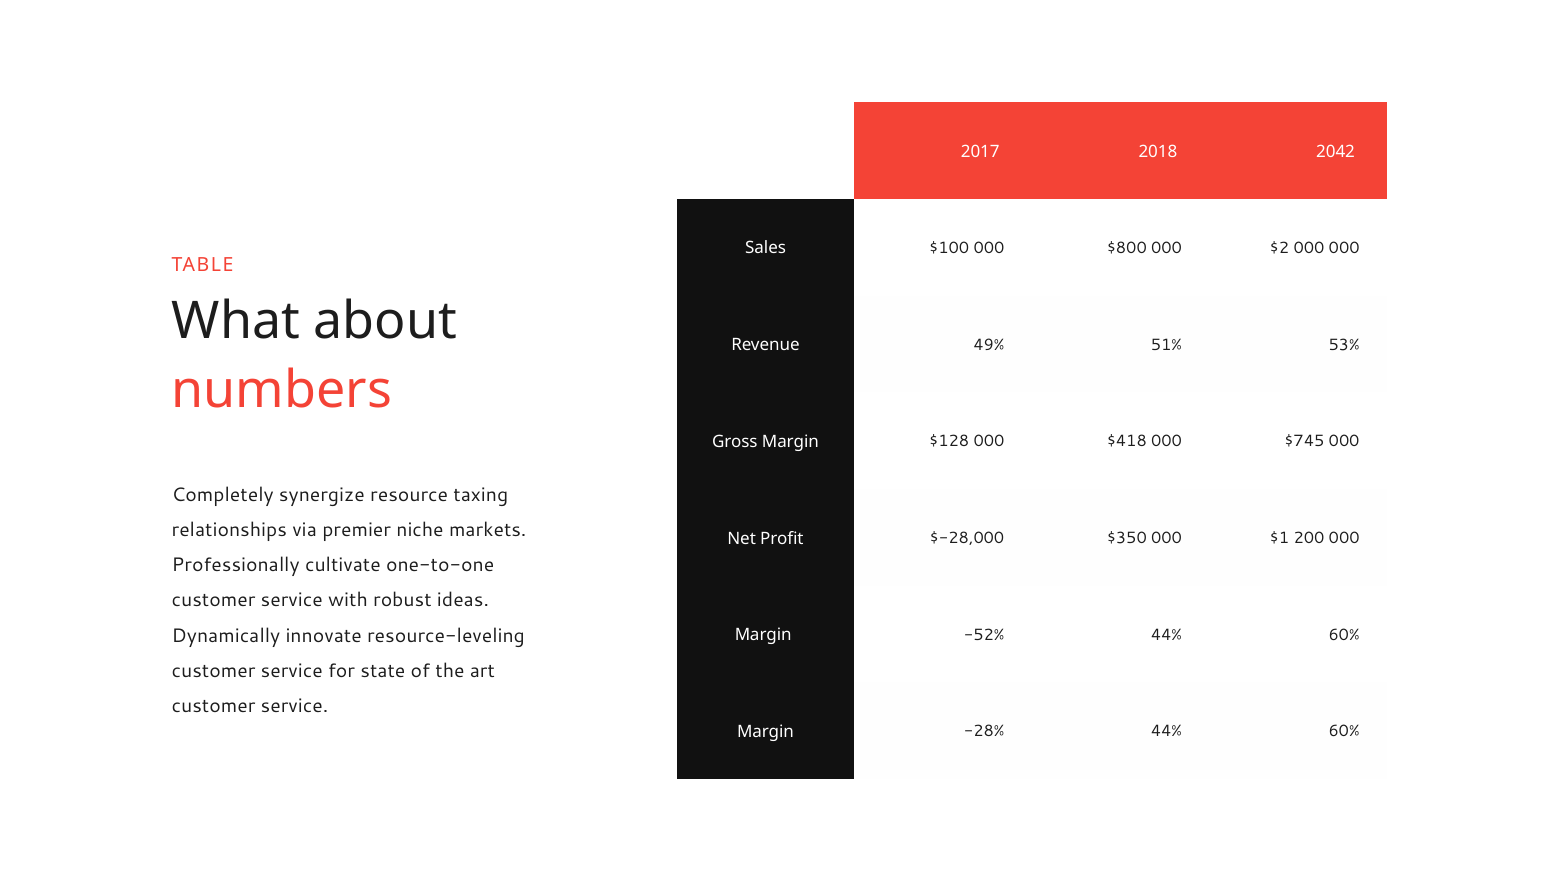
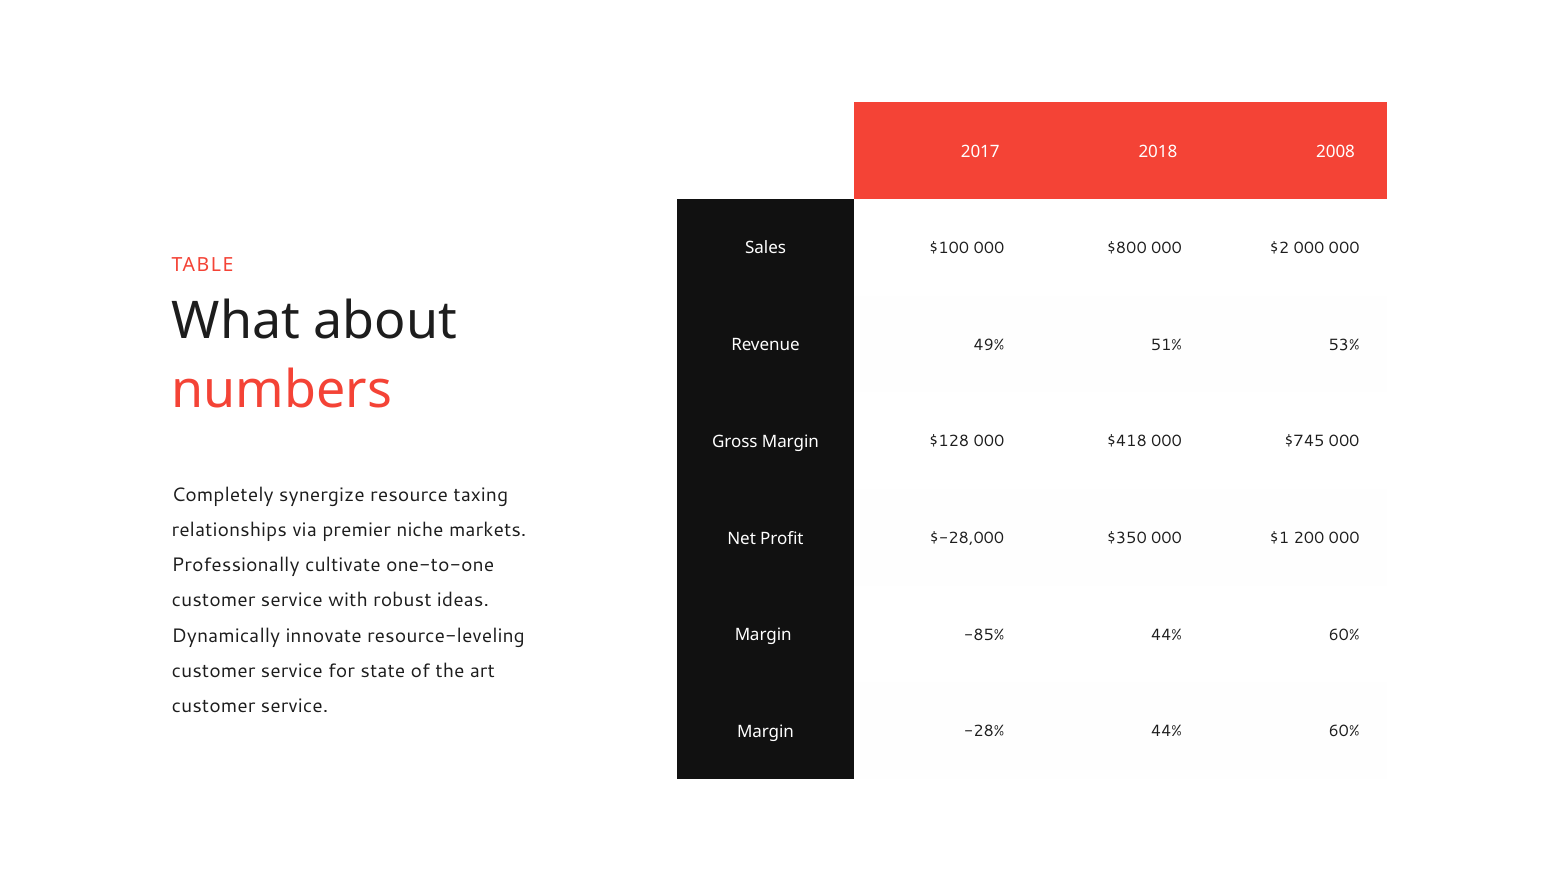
2042: 2042 -> 2008 (1336, 152)
-52%: -52% -> -85% (984, 635)
